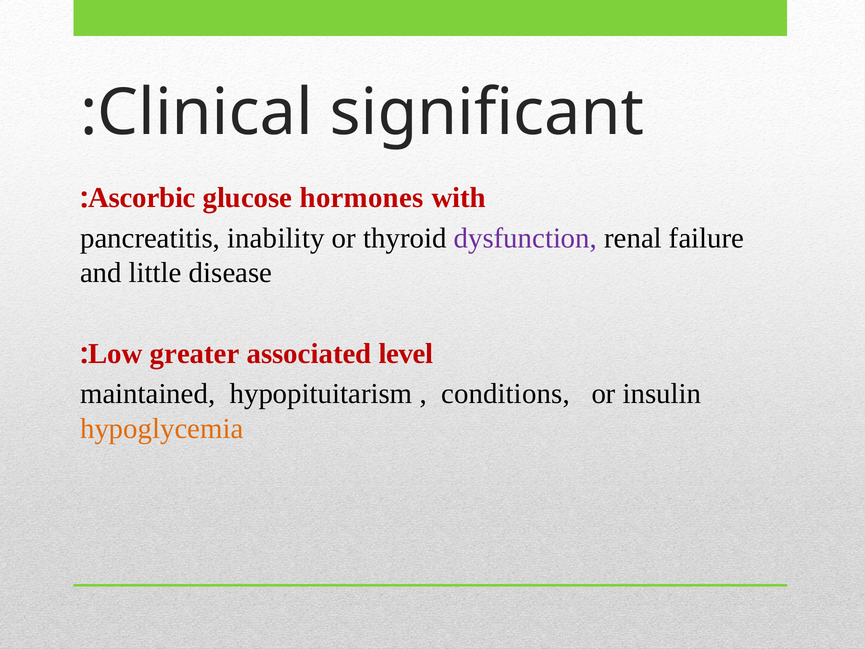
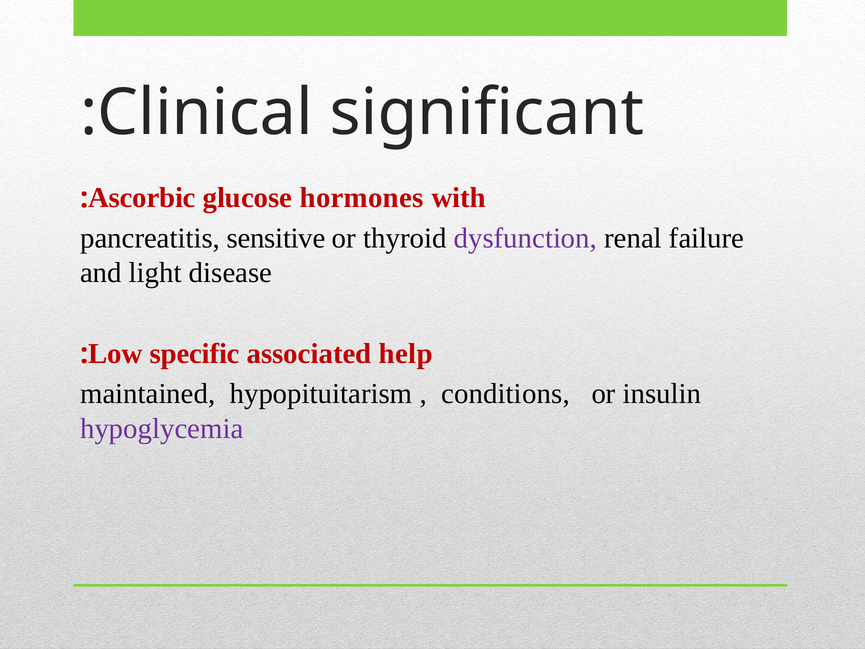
inability: inability -> sensitive (276, 238)
little: little -> light (155, 273)
greater: greater -> specific (195, 353)
level: level -> help (406, 353)
hypoglycemia colour: orange -> purple (162, 428)
